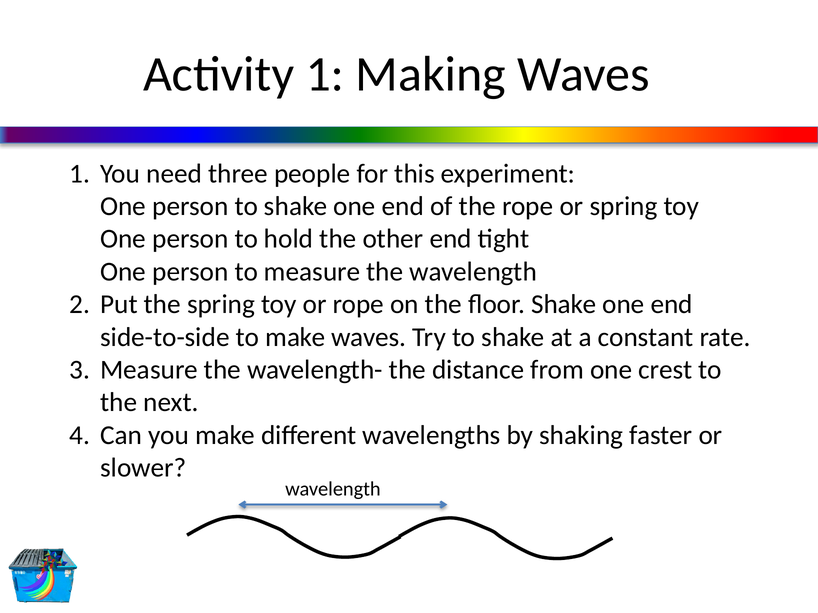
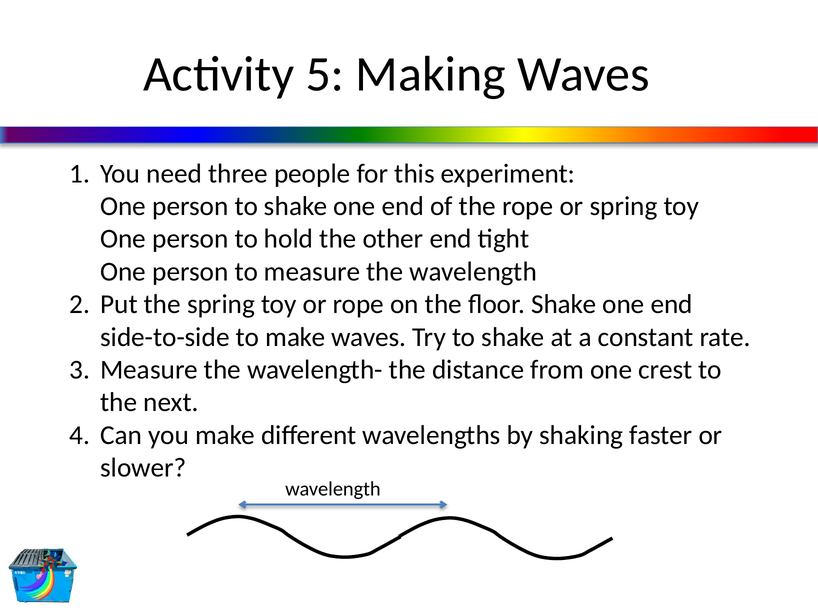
Activity 1: 1 -> 5 (325, 74)
